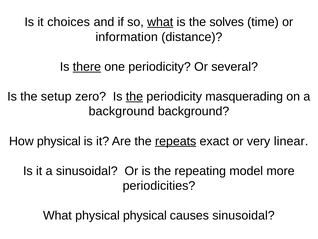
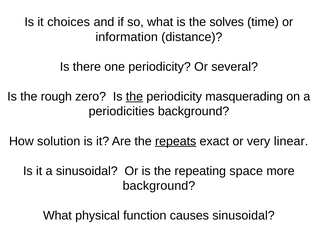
what underline: present -> none (160, 22)
there underline: present -> none (87, 67)
setup: setup -> rough (56, 96)
background: background -> periodicities (122, 111)
How physical: physical -> solution (59, 141)
model: model -> space (246, 171)
periodicities: periodicities -> background (159, 185)
physical physical: physical -> function (145, 215)
